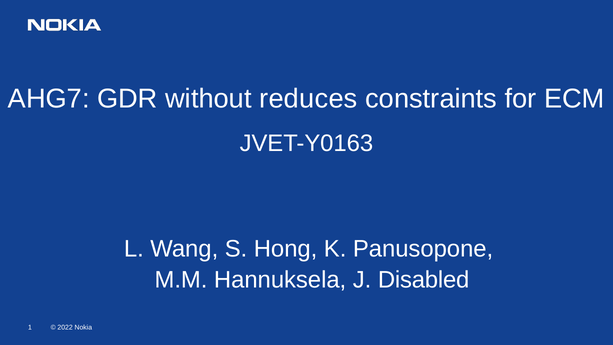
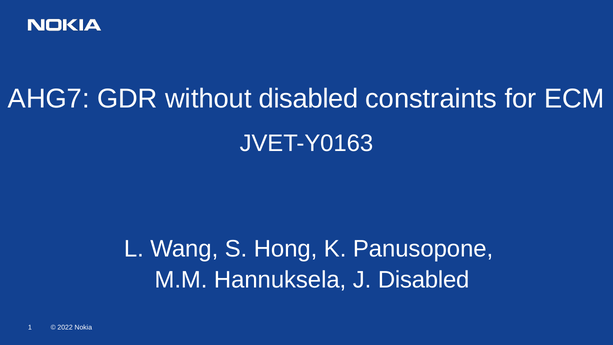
without reduces: reduces -> disabled (309, 99)
